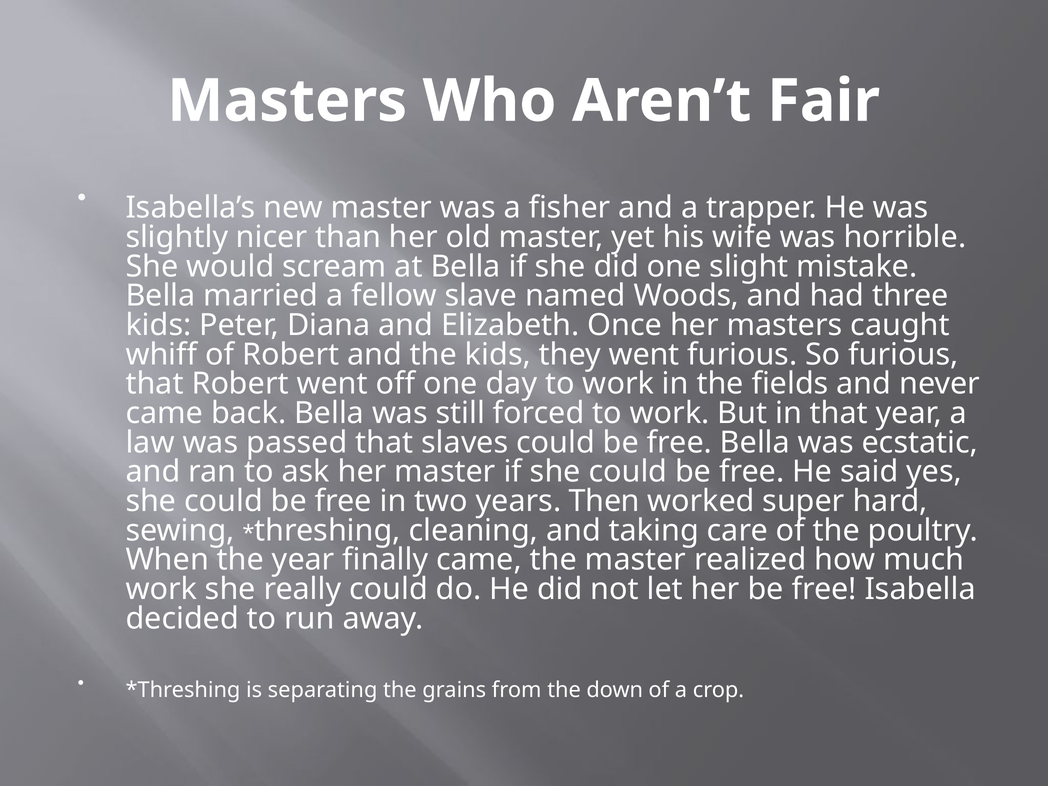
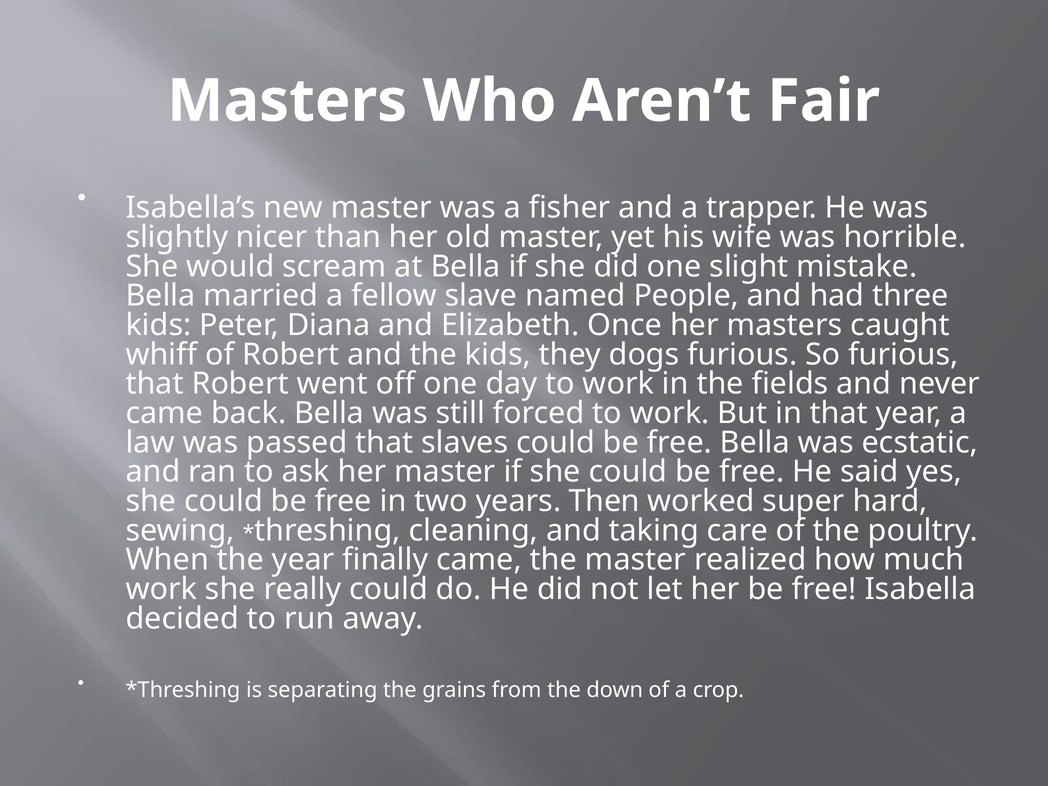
Woods: Woods -> People (686, 296)
they went: went -> dogs (644, 354)
